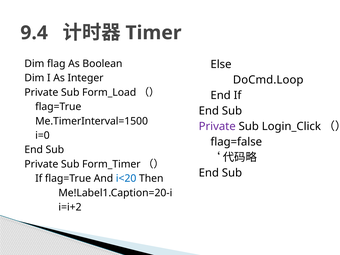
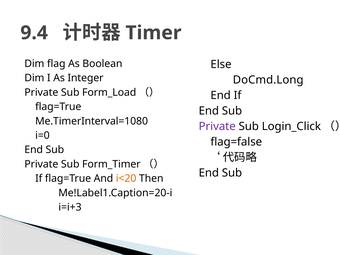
DoCmd.Loop: DoCmd.Loop -> DoCmd.Long (268, 80)
Me.TimerInterval=1500: Me.TimerInterval=1500 -> Me.TimerInterval=1080 (92, 121)
i<20 colour: blue -> orange (126, 179)
i=i+2: i=i+2 -> i=i+3 (70, 207)
